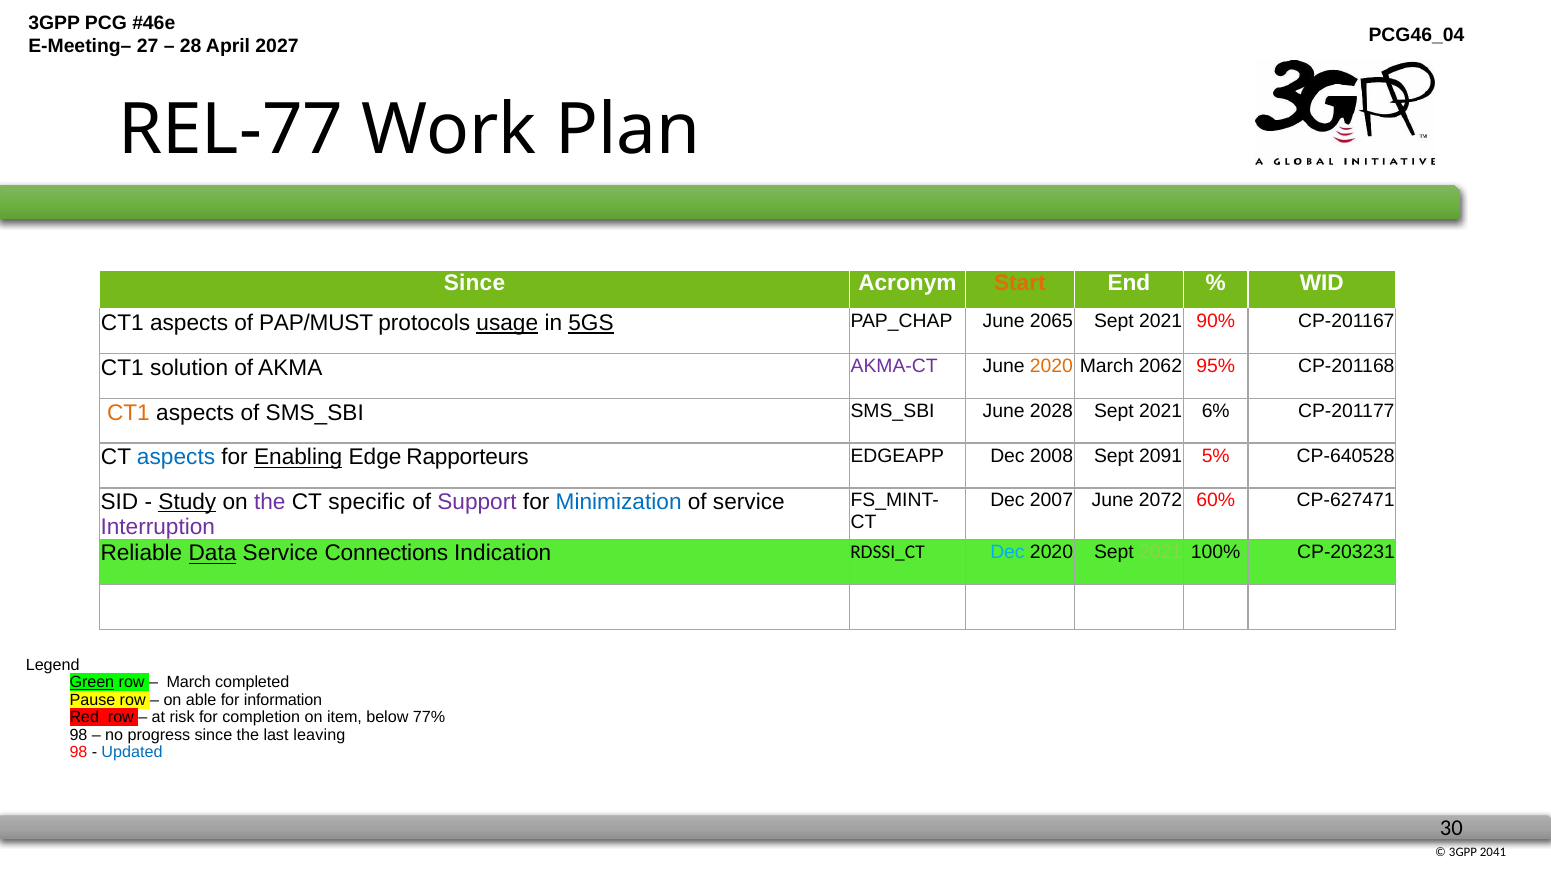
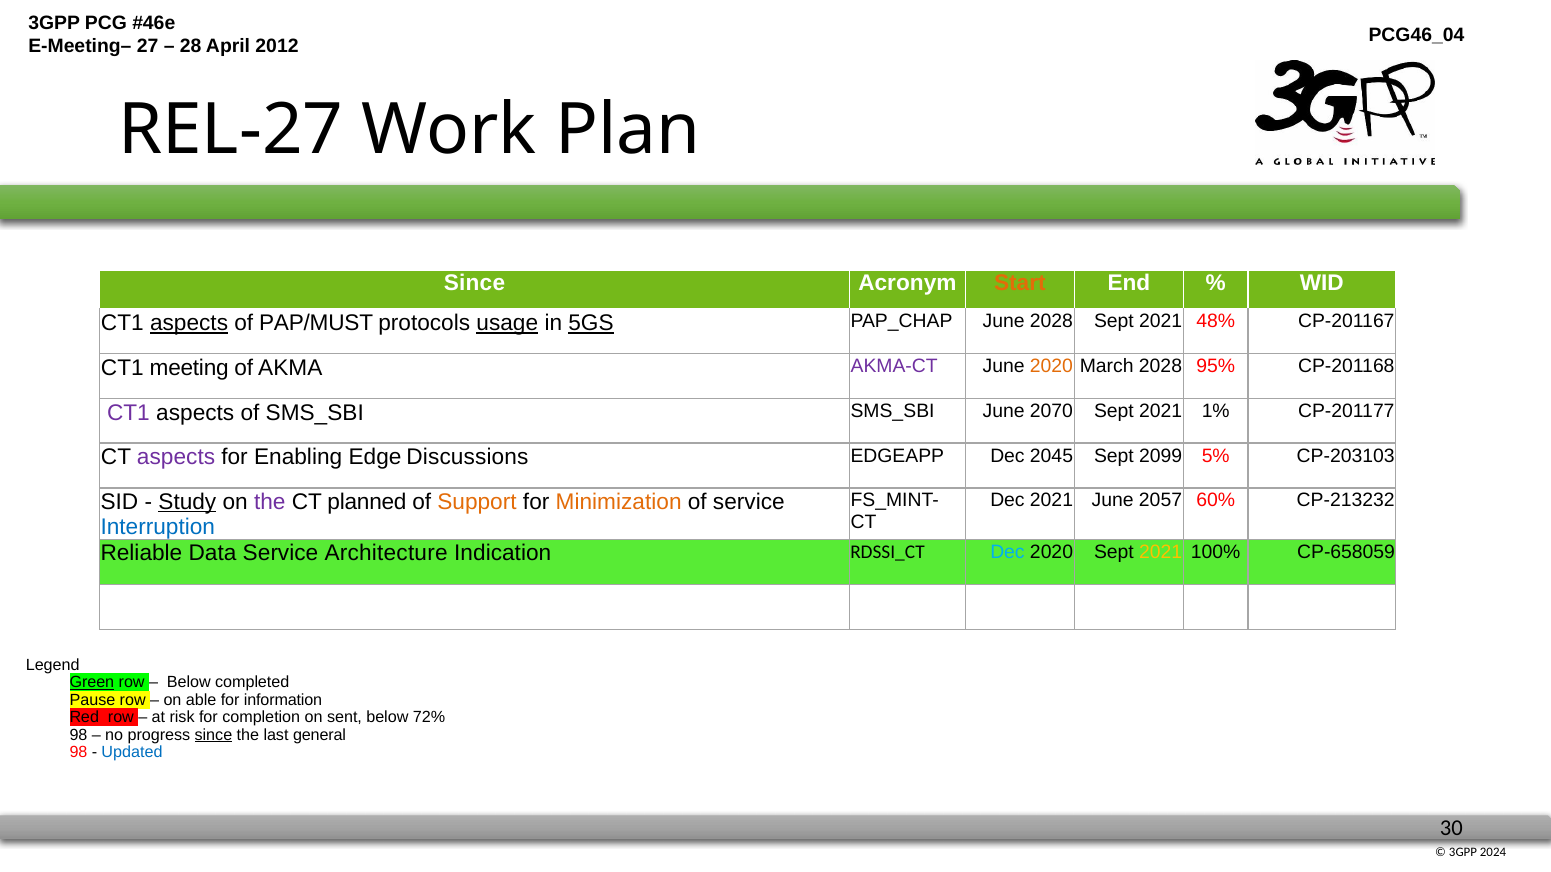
2027: 2027 -> 2012 (277, 47)
REL-77: REL-77 -> REL-27 (231, 130)
aspects underline: none -> present (189, 323)
June 2065: 2065 -> 2028 (1051, 322)
90%: 90% -> 48% (1216, 322)
solution: solution -> meeting (189, 368)
March 2062: 2062 -> 2028 (1160, 366)
CT1 colour: orange -> purple (128, 413)
2028: 2028 -> 2070 (1051, 411)
6%: 6% -> 1% (1216, 411)
aspects colour: blue -> purple (176, 458)
Enabling underline: present -> none (298, 458)
Rapporteurs: Rapporteurs -> Discussions (467, 458)
2008: 2008 -> 2045 (1051, 456)
2091: 2091 -> 2099 (1161, 456)
CP-640528: CP-640528 -> CP-203103 (1346, 456)
specific: specific -> planned (367, 502)
Support colour: purple -> orange (477, 502)
Minimization colour: blue -> orange (619, 502)
Dec 2007: 2007 -> 2021 (1051, 501)
2072: 2072 -> 2057 (1161, 501)
CP-627471: CP-627471 -> CP-213232 (1346, 501)
Interruption colour: purple -> blue (158, 528)
Data underline: present -> none (213, 554)
Connections: Connections -> Architecture (386, 554)
2021 colour: light green -> yellow (1161, 552)
CP-203231: CP-203231 -> CP-658059 (1346, 552)
March: March -> Below (189, 683)
item: item -> sent (344, 718)
77%: 77% -> 72% (429, 718)
since underline: none -> present (213, 735)
leaving: leaving -> general (320, 735)
2041: 2041 -> 2024 (1493, 853)
